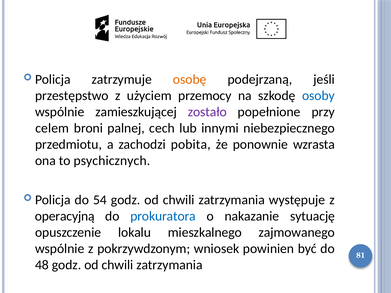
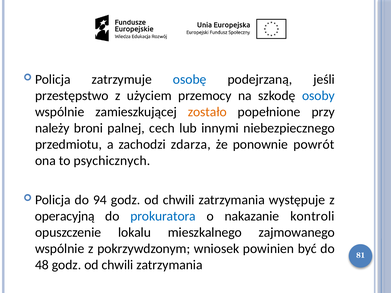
osobę colour: orange -> blue (190, 79)
zostało colour: purple -> orange (207, 112)
celem: celem -> należy (52, 128)
pobita: pobita -> zdarza (191, 145)
wzrasta: wzrasta -> powrót (314, 145)
54: 54 -> 94 (100, 200)
sytuację: sytuację -> kontroli (312, 216)
